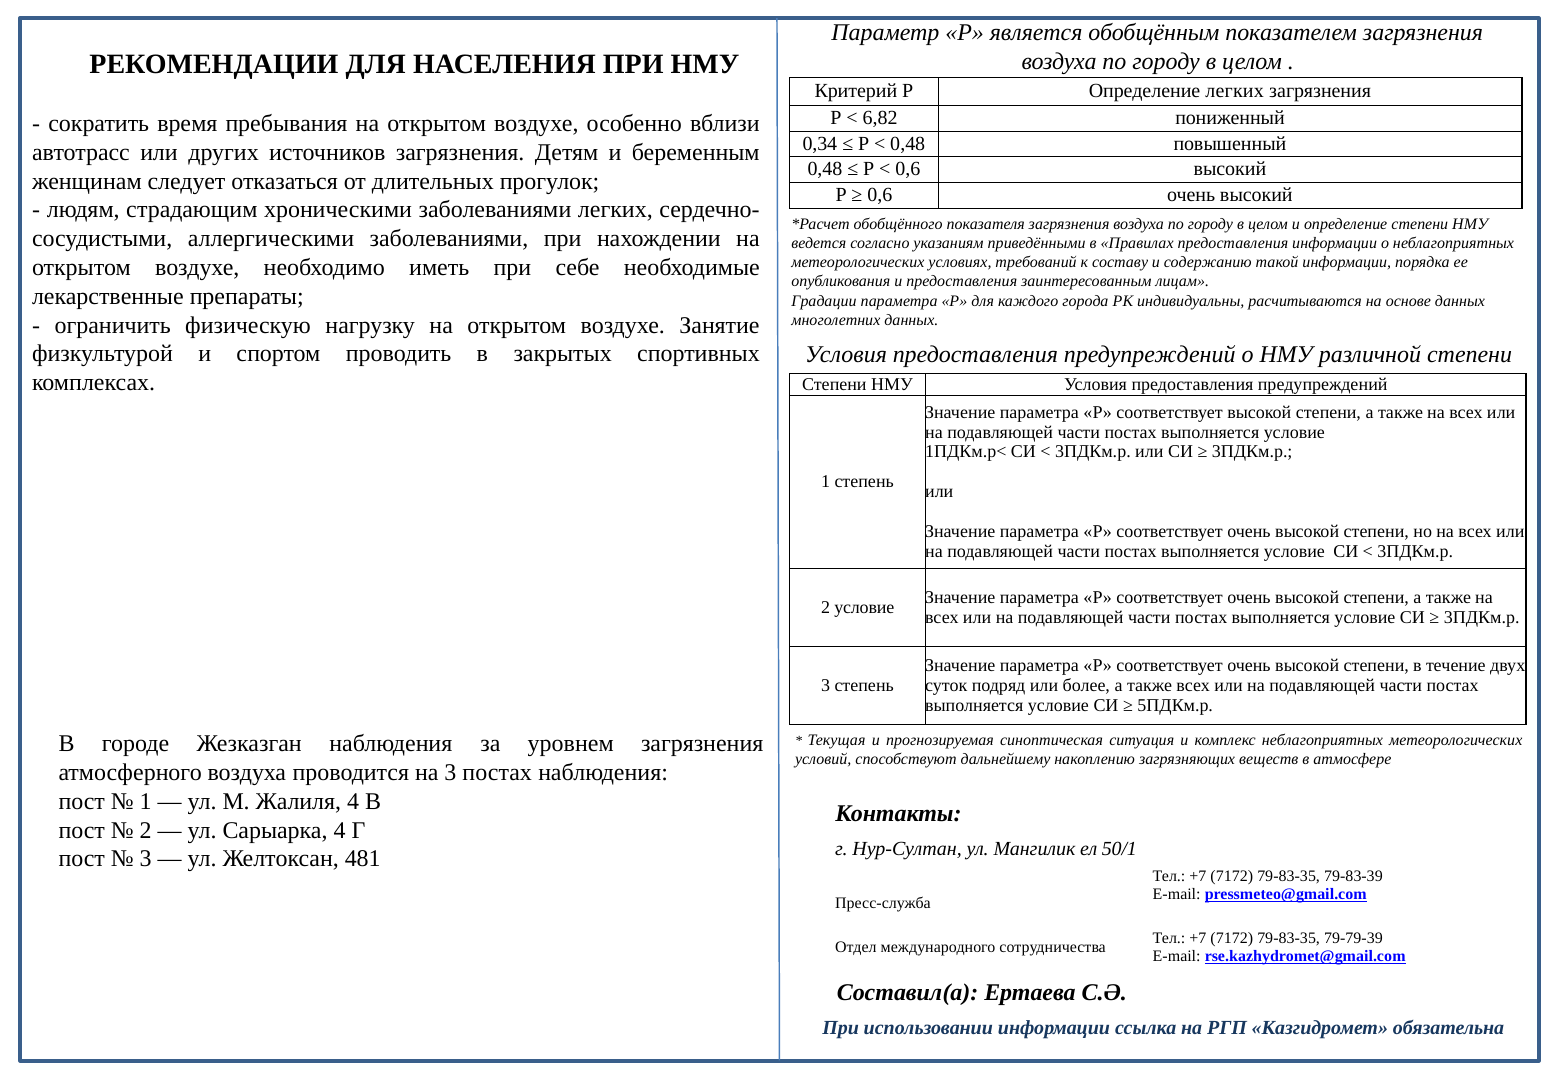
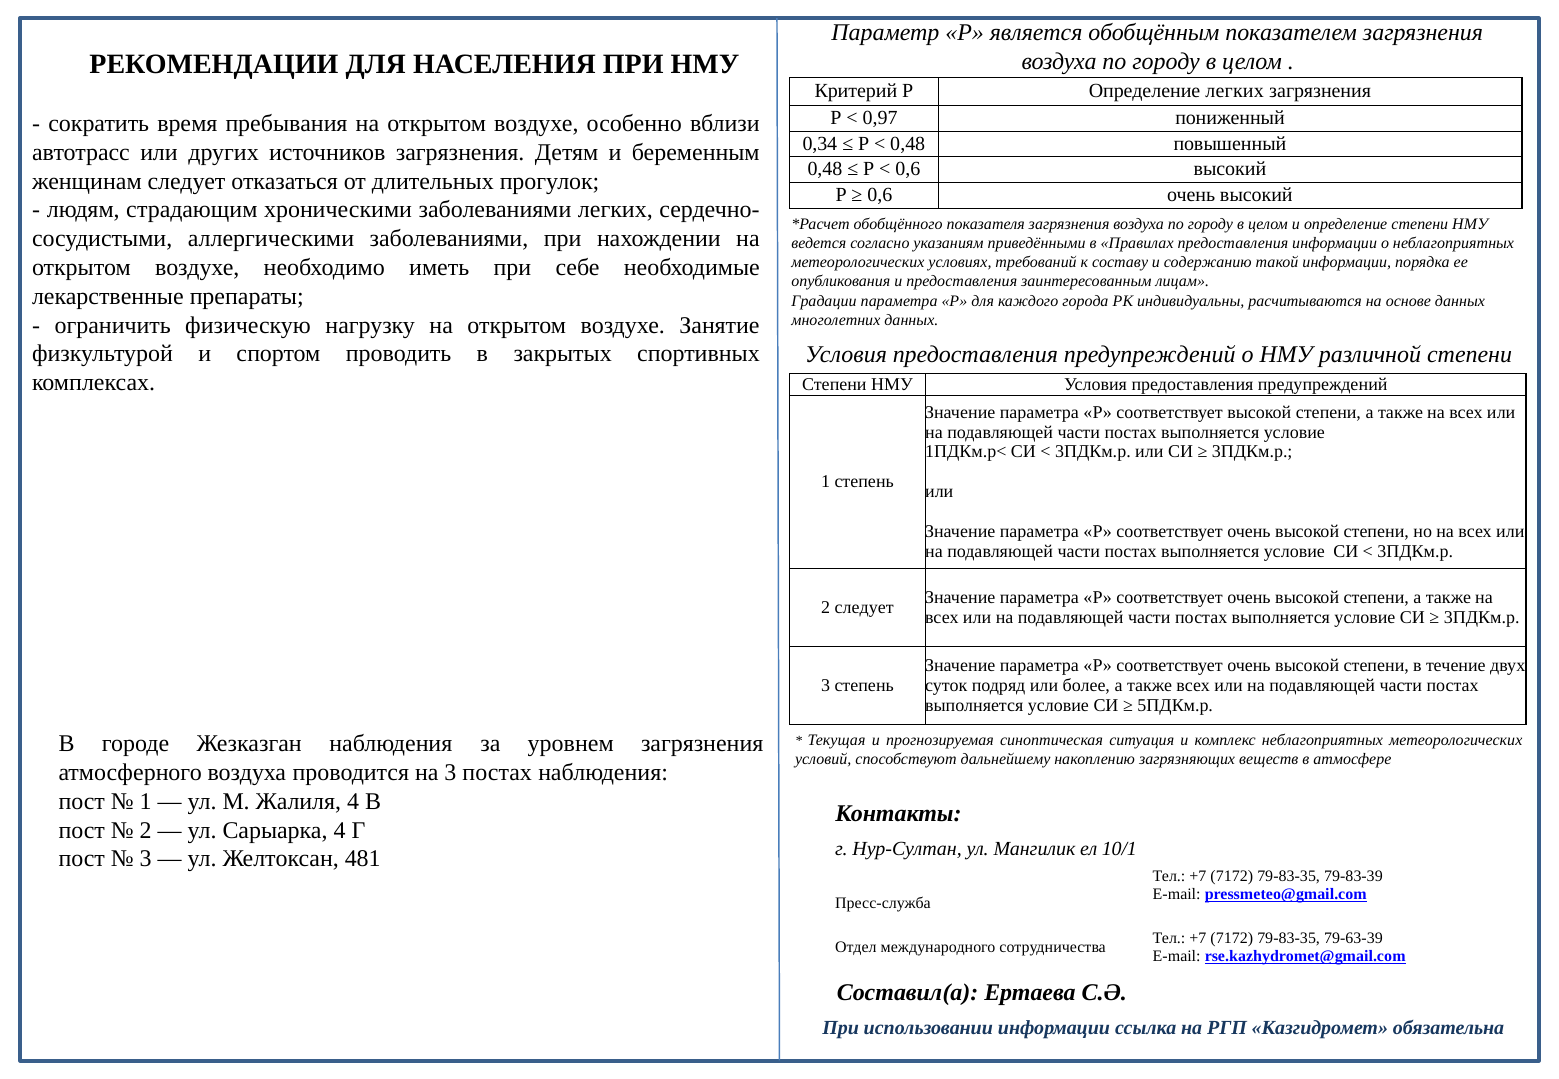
6,82: 6,82 -> 0,97 (880, 118)
2 условие: условие -> следует (864, 608)
50/1: 50/1 -> 10/1 (1119, 849)
79-79-39: 79-79-39 -> 79-63-39 (1353, 939)
